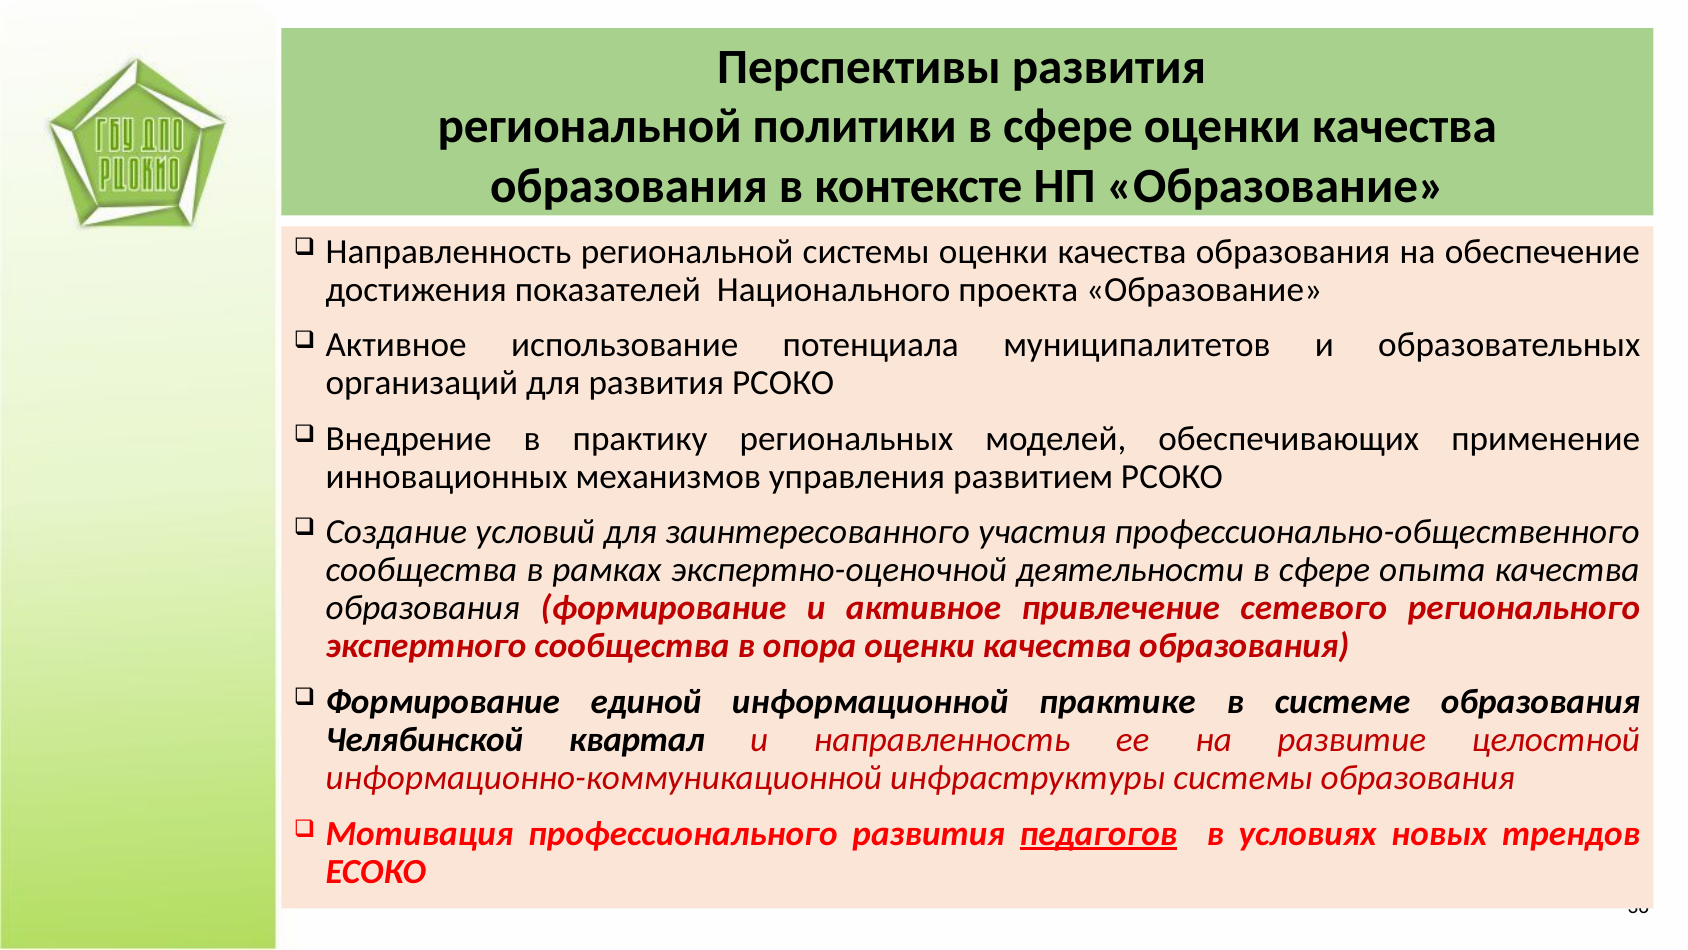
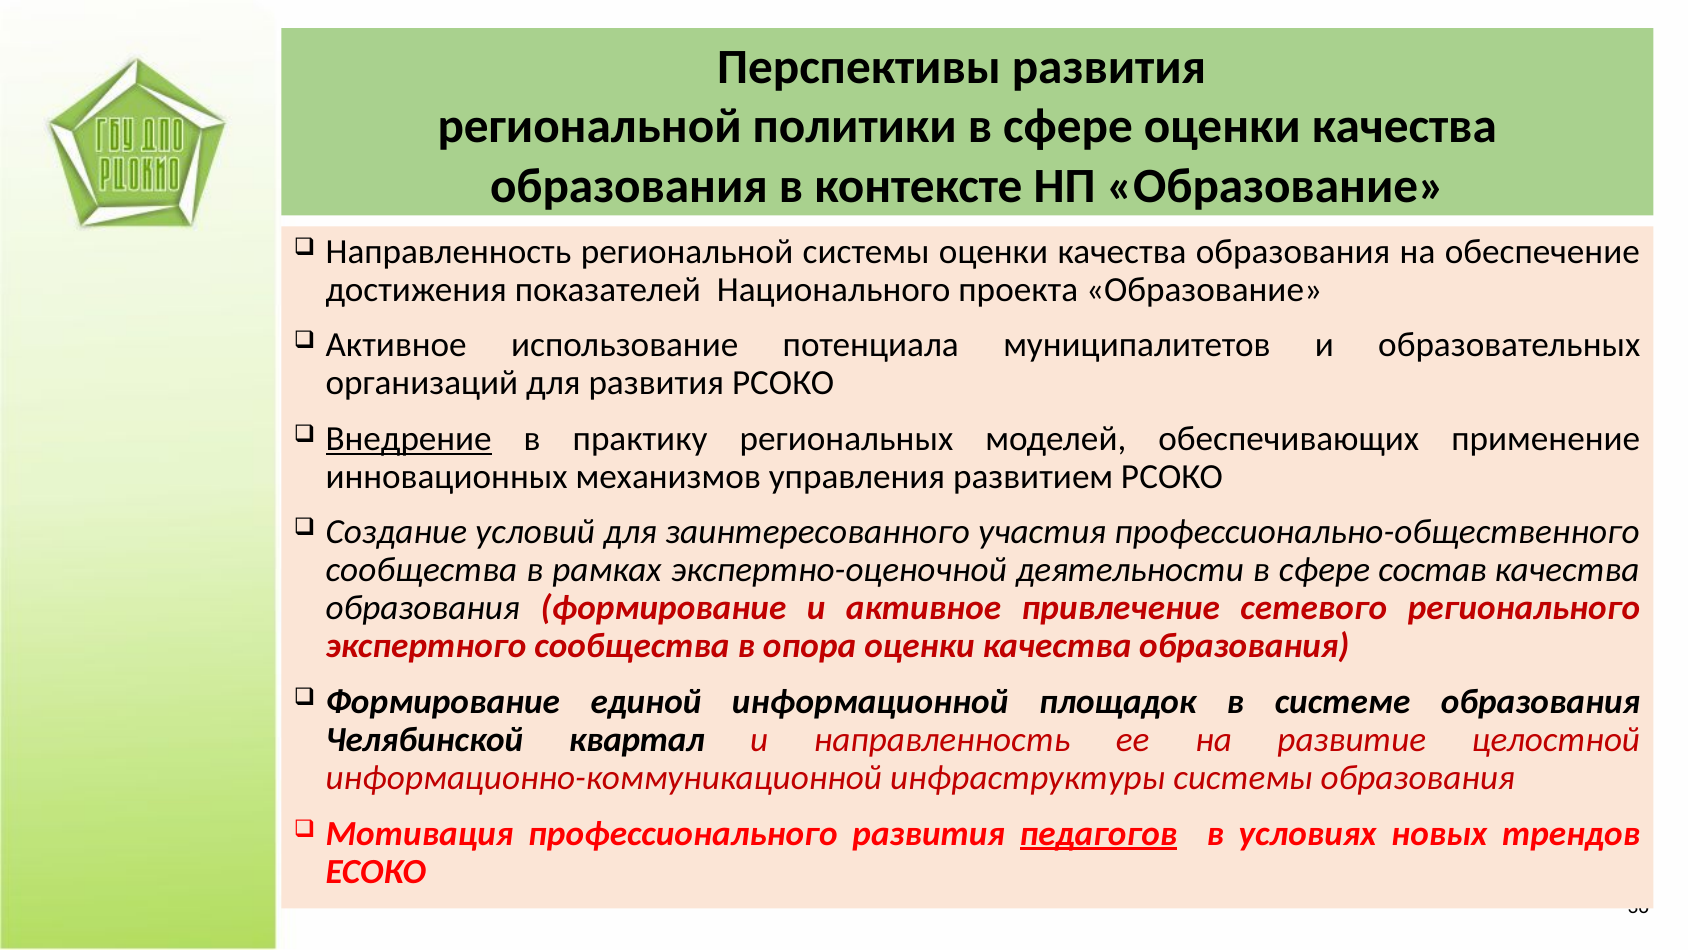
Внедрение underline: none -> present (409, 438)
опыта: опыта -> состав (1433, 570)
практике: практике -> площадок (1118, 701)
